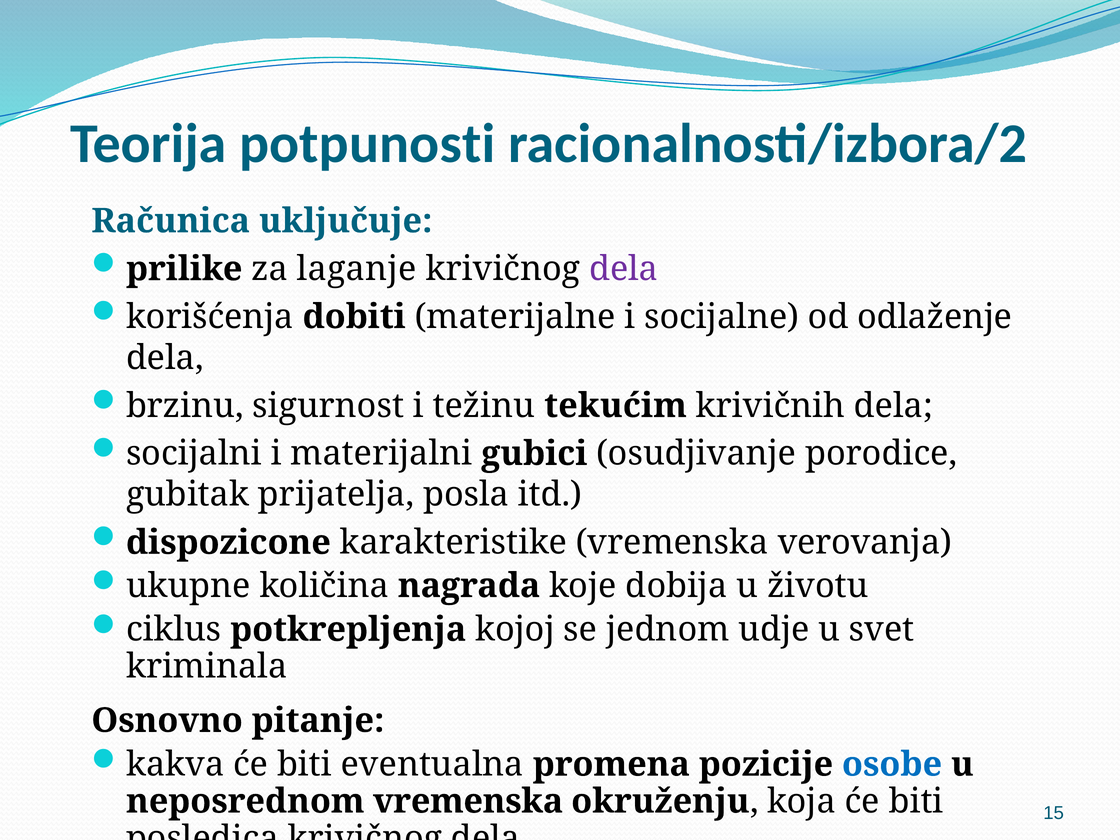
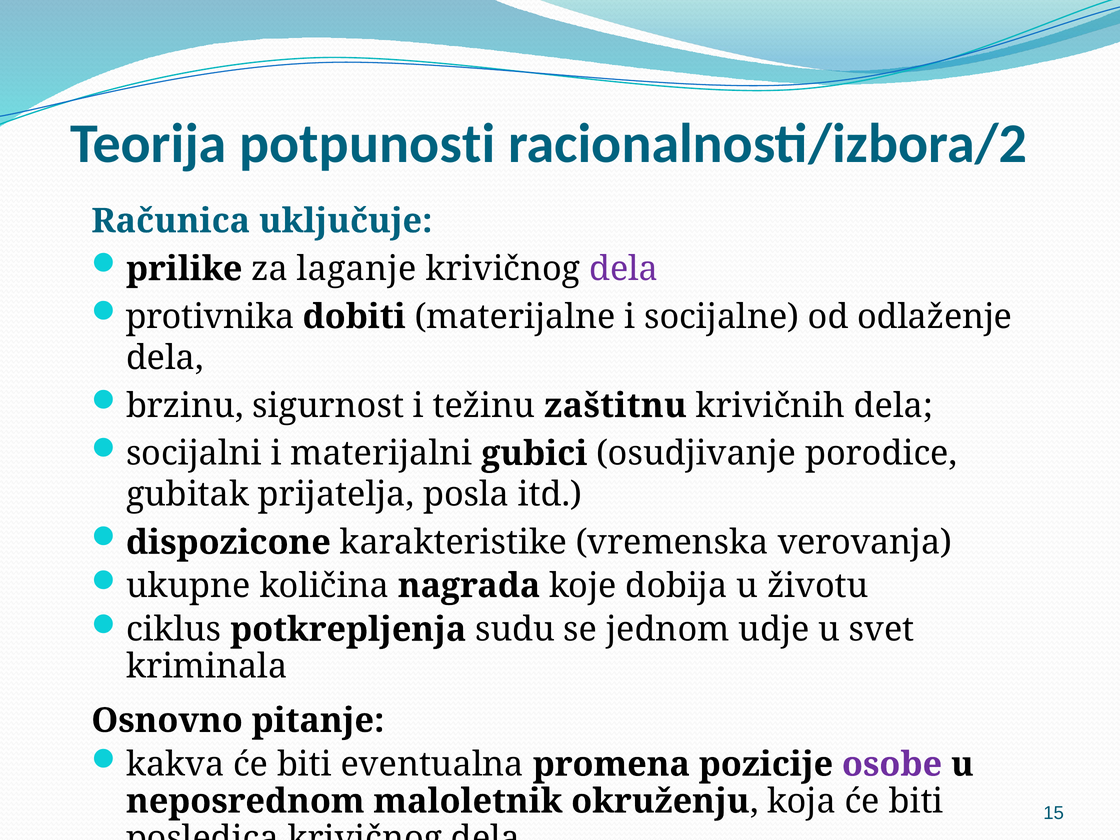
korišćenja: korišćenja -> protivnika (210, 317)
tekućim: tekućim -> zaštitnu (615, 406)
kojoj: kojoj -> sudu (515, 630)
osobe colour: blue -> purple (892, 764)
neposrednom vremenska: vremenska -> maloletnik (468, 801)
